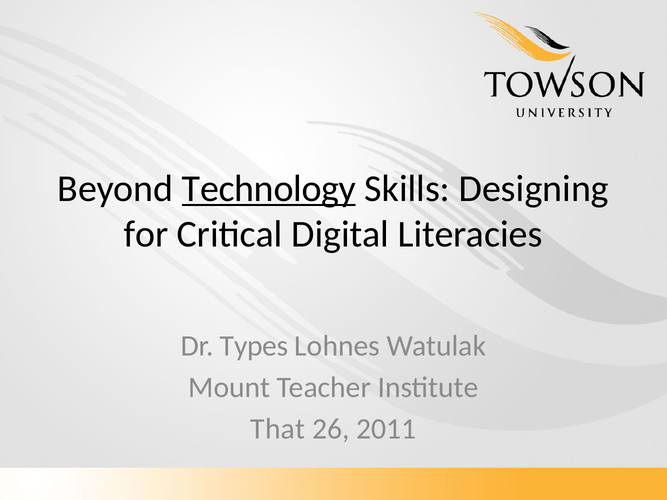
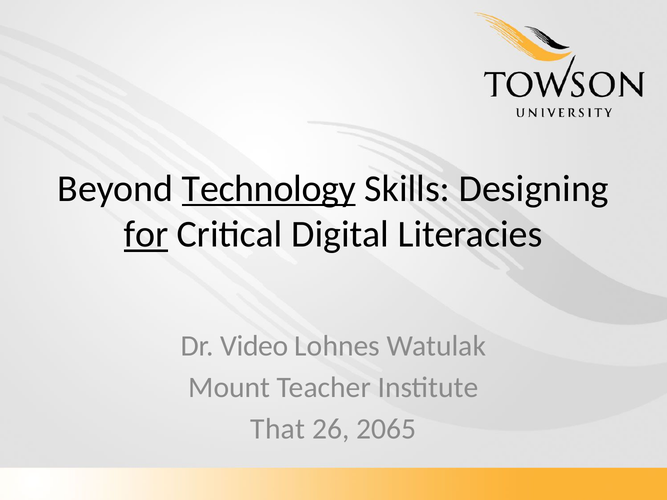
for underline: none -> present (146, 234)
Types: Types -> Video (254, 346)
2011: 2011 -> 2065 (386, 429)
